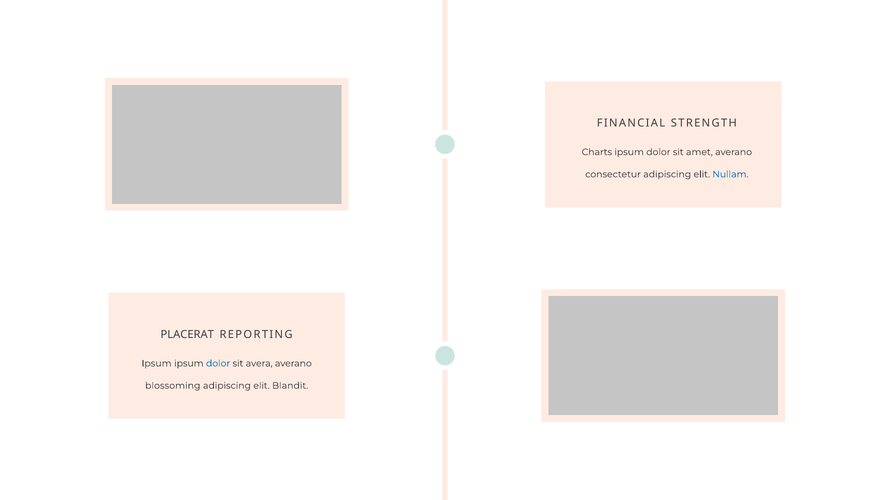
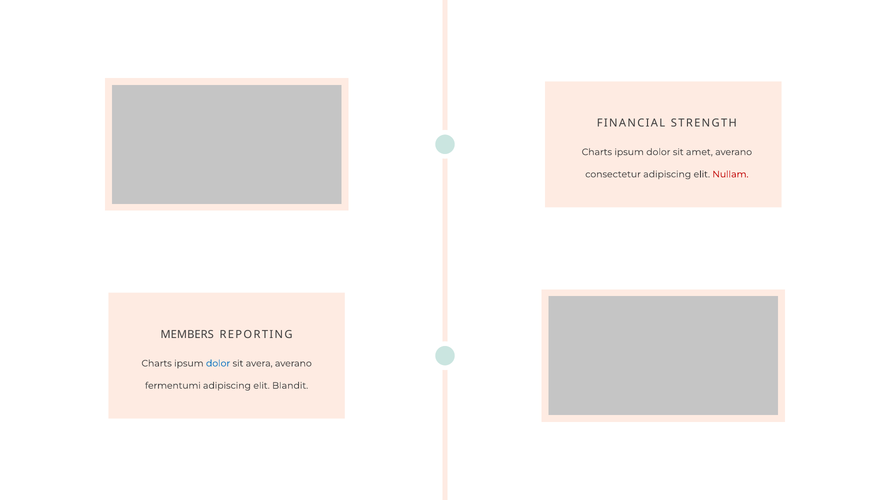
Nullam colour: blue -> red (730, 175)
PLACERAT: PLACERAT -> MEMBERS (187, 335)
Ipsum: Ipsum -> Charts (157, 364)
blossoming: blossoming -> fermentumi (173, 386)
